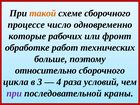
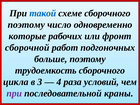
такой colour: orange -> blue (43, 13)
процессе: процессе -> поэтому (26, 25)
обработке: обработке -> сборочной (27, 48)
технических: технических -> подгоночных (108, 48)
относительно: относительно -> трудоемкость (46, 70)
